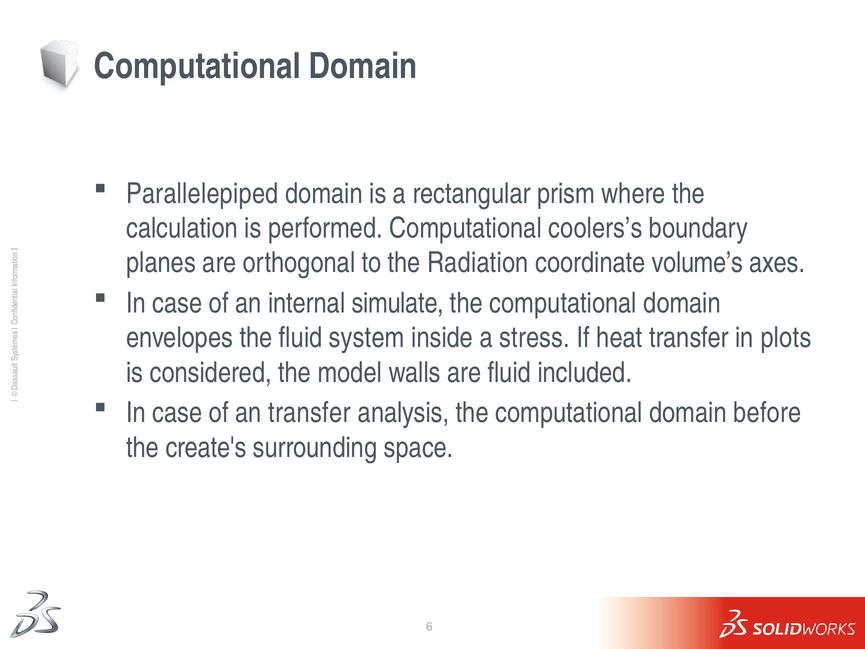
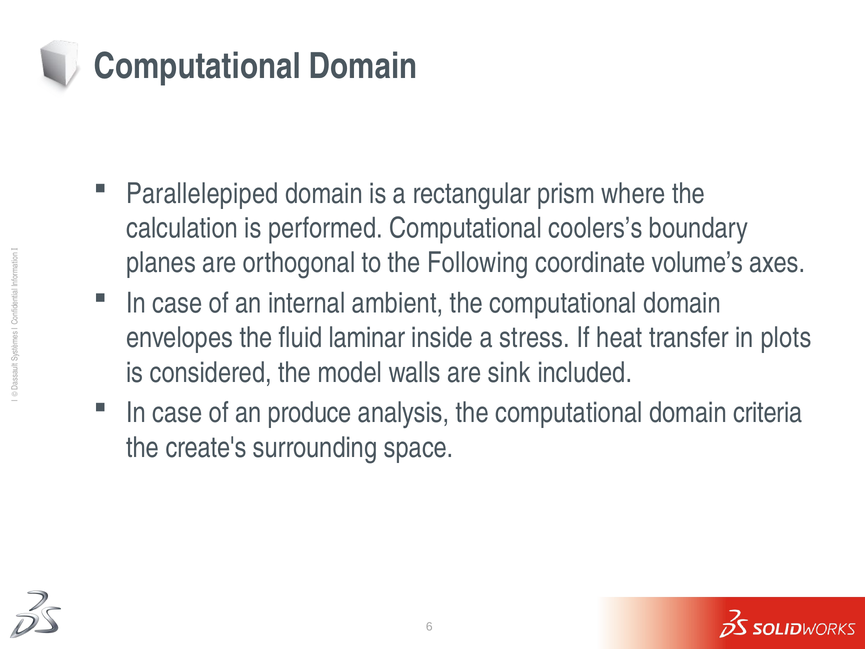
Radiation: Radiation -> Following (478, 263)
simulate: simulate -> ambient (398, 303)
system: system -> laminar (367, 338)
are fluid: fluid -> sink (509, 372)
an transfer: transfer -> produce (310, 413)
before: before -> criteria (768, 413)
